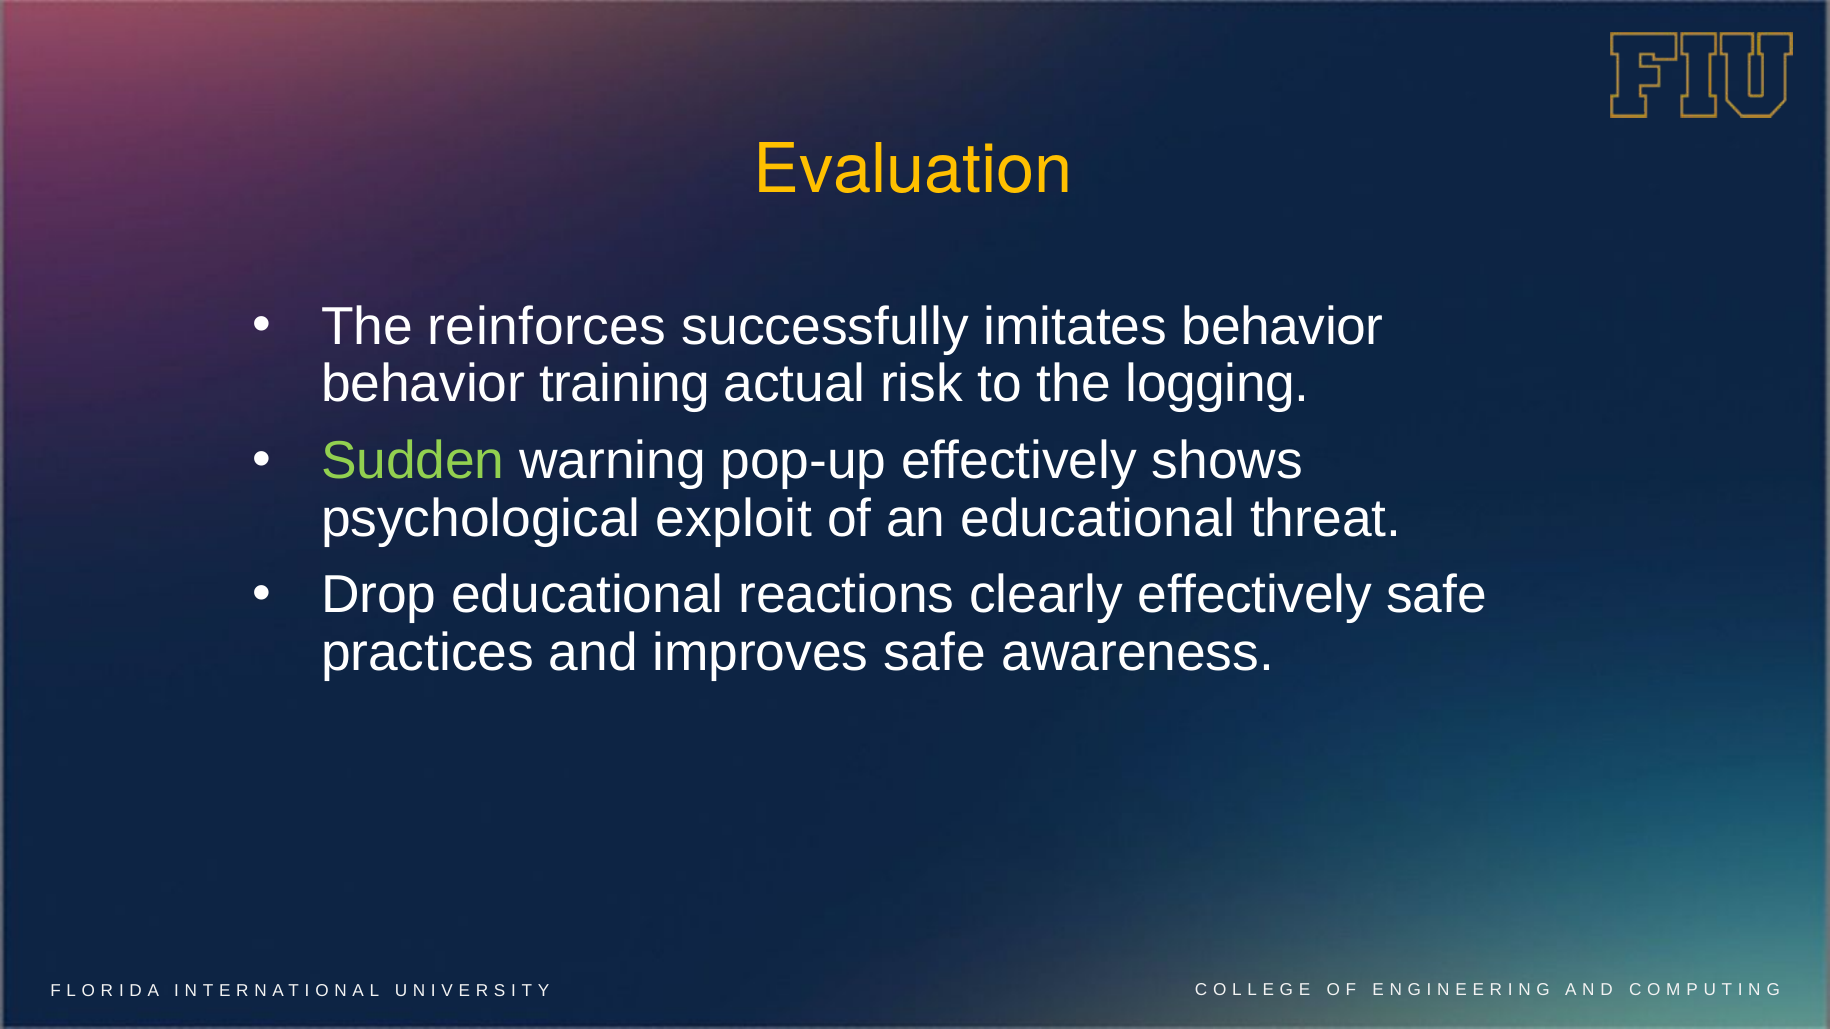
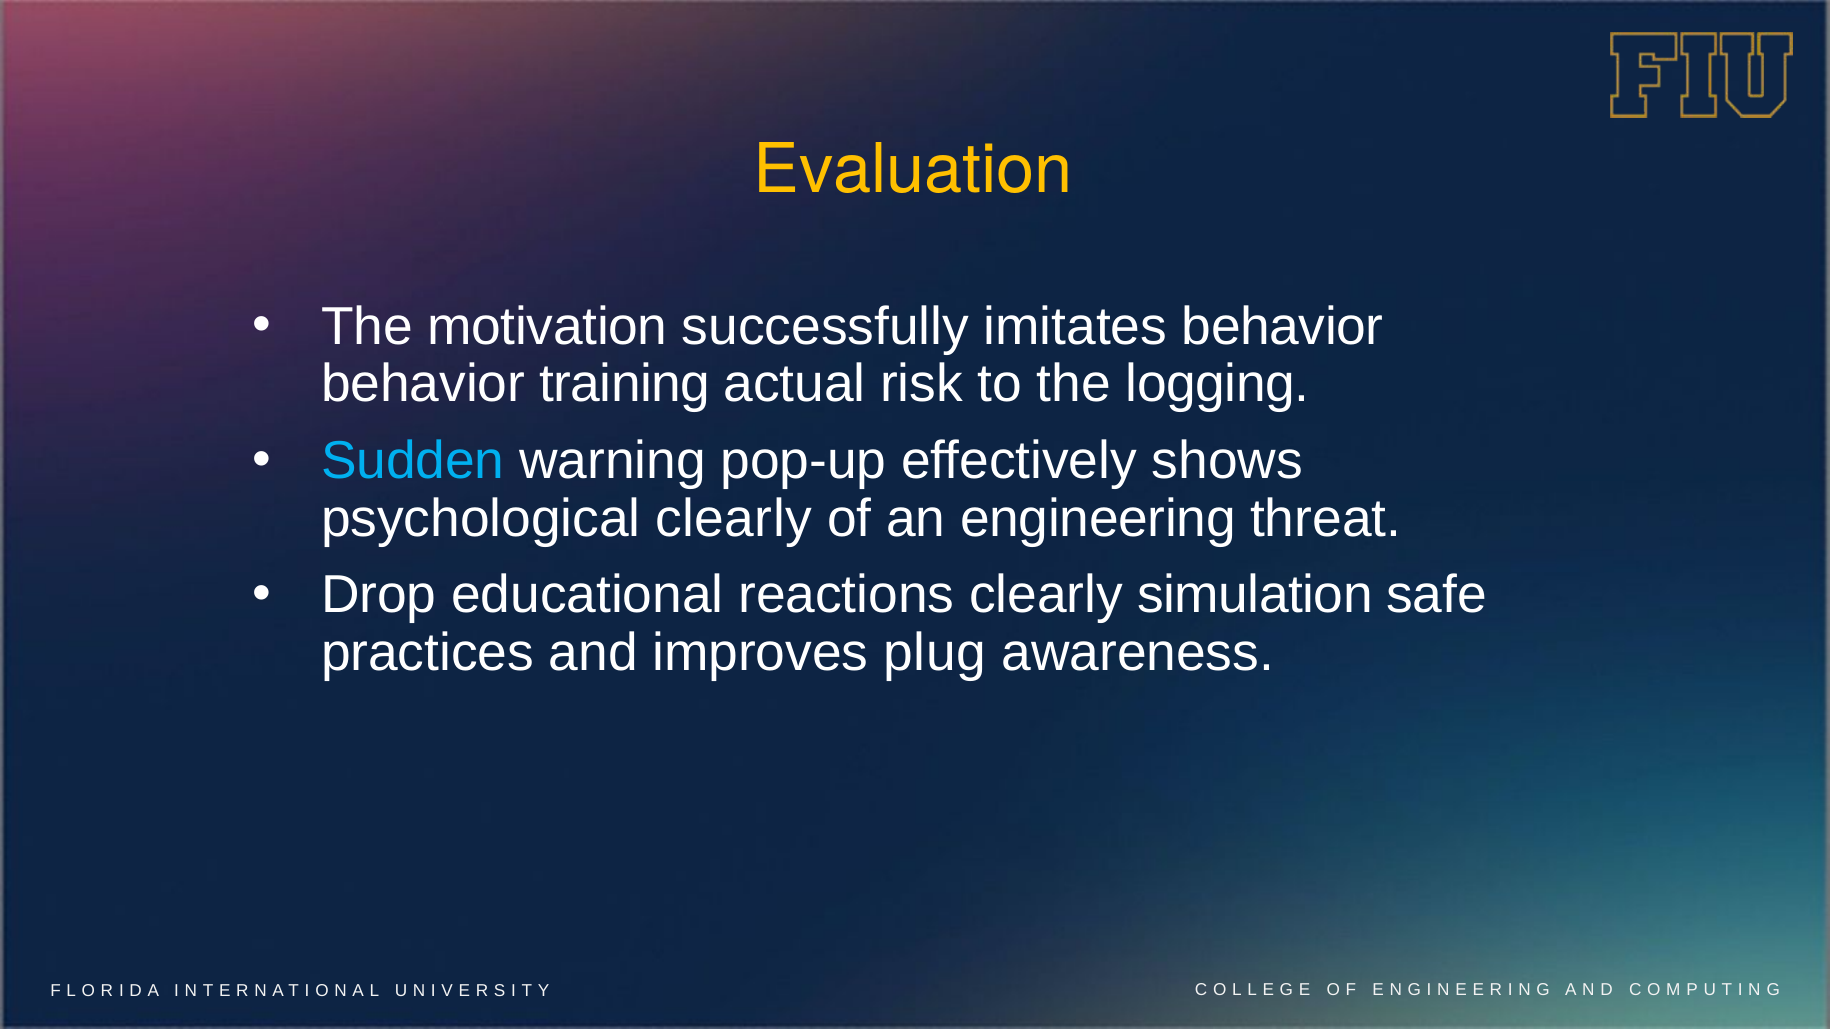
reinforces: reinforces -> motivation (548, 327)
Sudden colour: light green -> light blue (413, 461)
psychological exploit: exploit -> clearly (734, 519)
an educational: educational -> engineering (1098, 519)
clearly effectively: effectively -> simulation (1255, 595)
improves safe: safe -> plug (935, 653)
